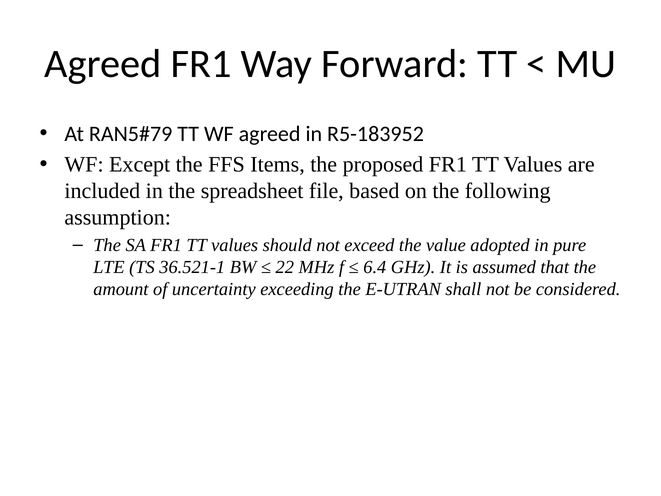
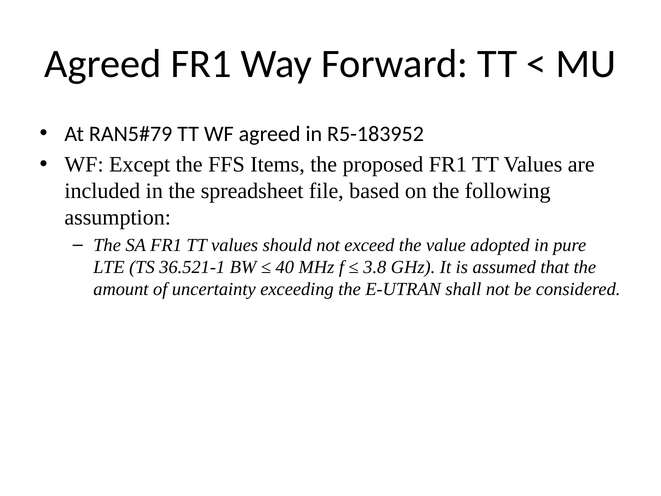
22: 22 -> 40 (285, 267)
6.4: 6.4 -> 3.8 (375, 267)
